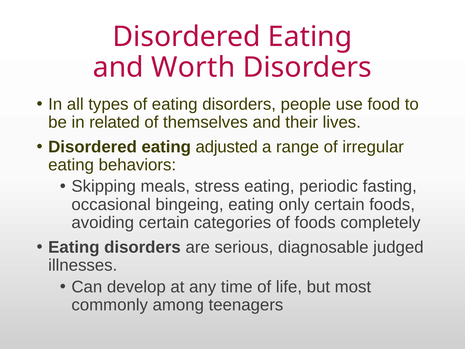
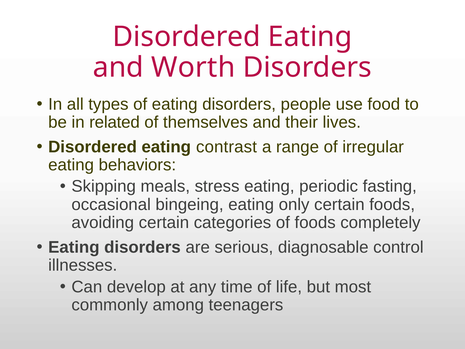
adjusted: adjusted -> contrast (226, 147)
judged: judged -> control (398, 247)
